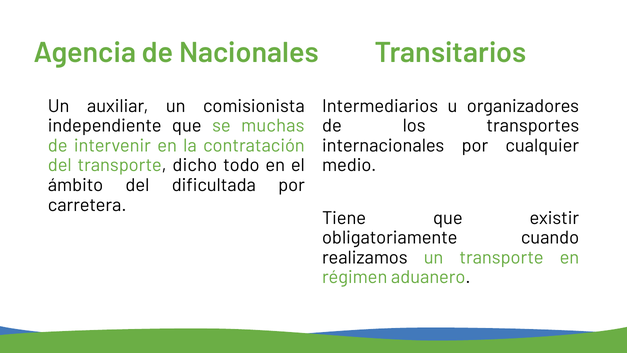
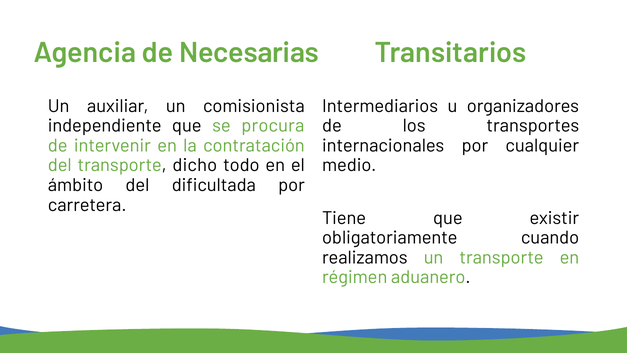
Nacionales: Nacionales -> Necesarias (249, 53)
muchas: muchas -> procura (273, 126)
